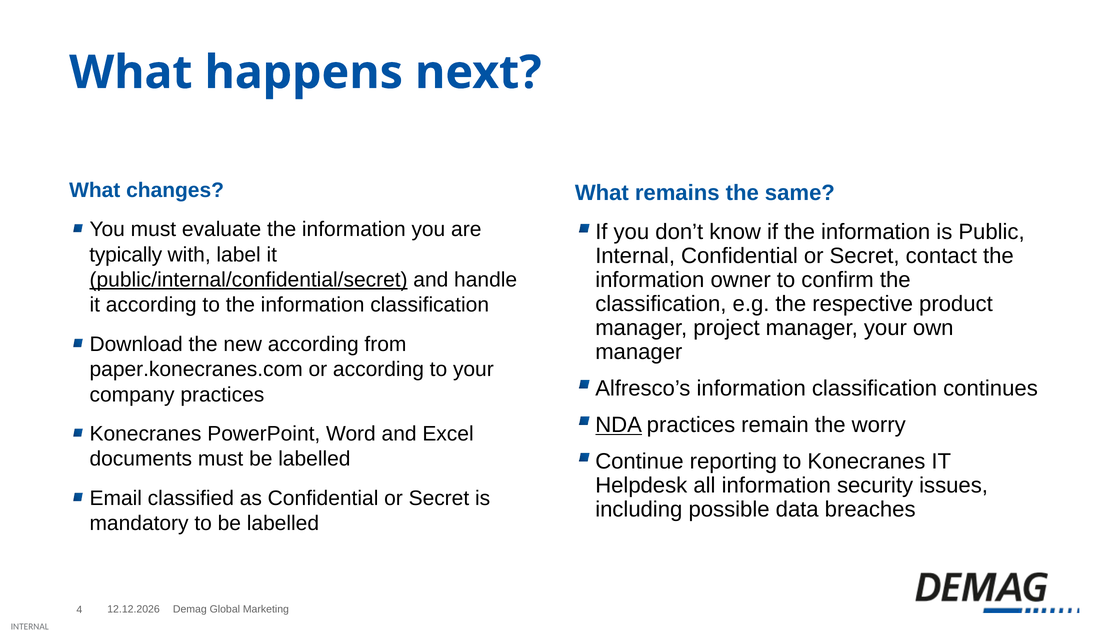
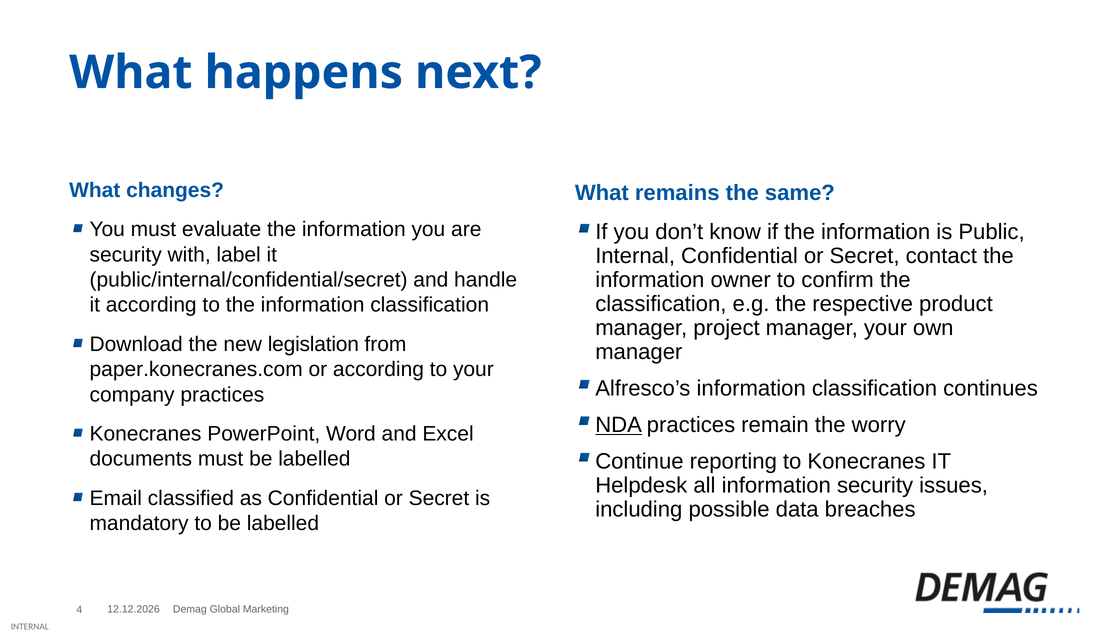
typically: typically -> security (126, 254)
public/internal/confidential/secret underline: present -> none (249, 280)
new according: according -> legislation (313, 344)
